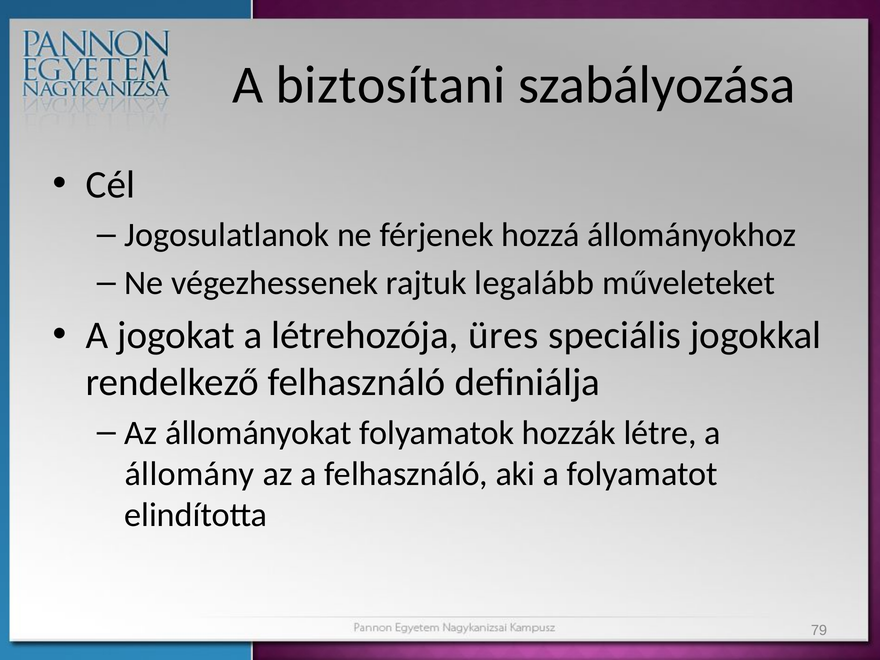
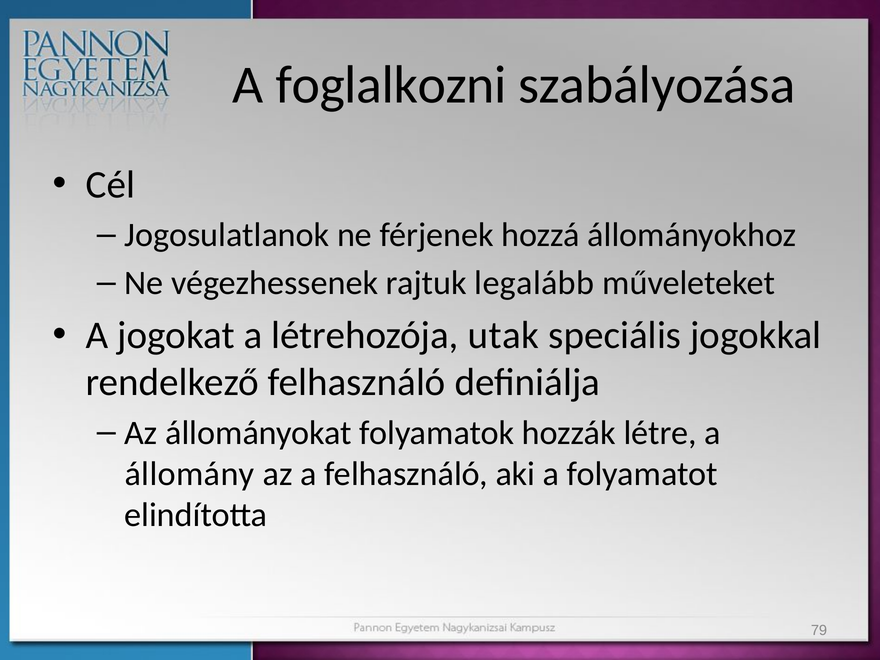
biztosítani: biztosítani -> foglalkozni (391, 85)
üres: üres -> utak (503, 335)
